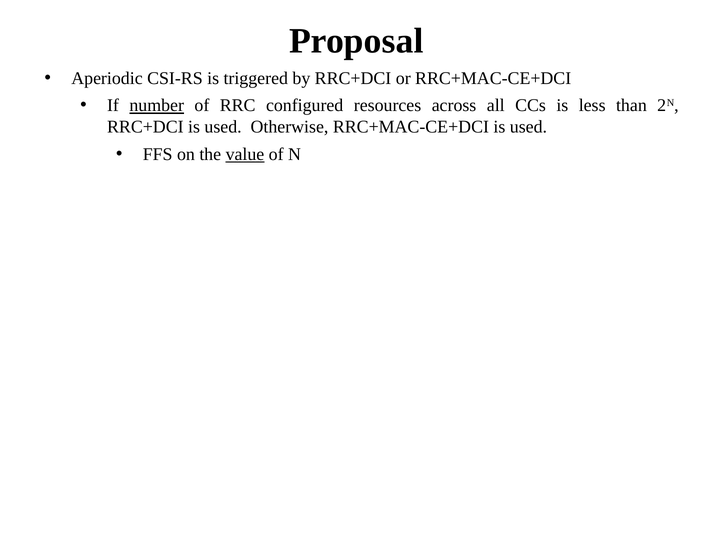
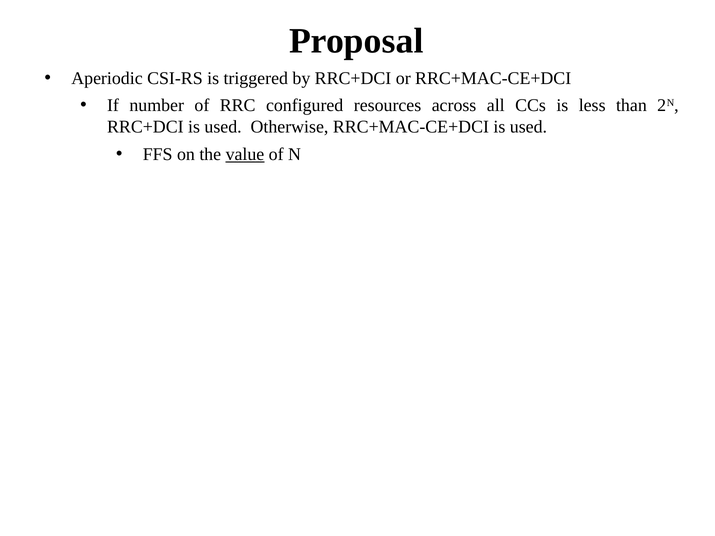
number underline: present -> none (157, 106)
